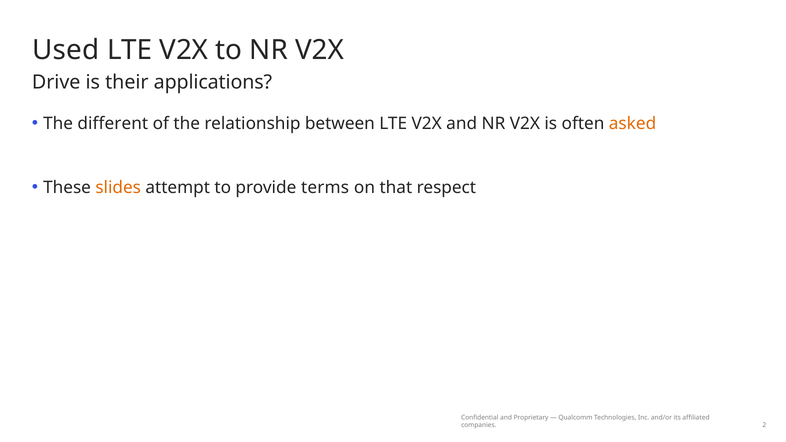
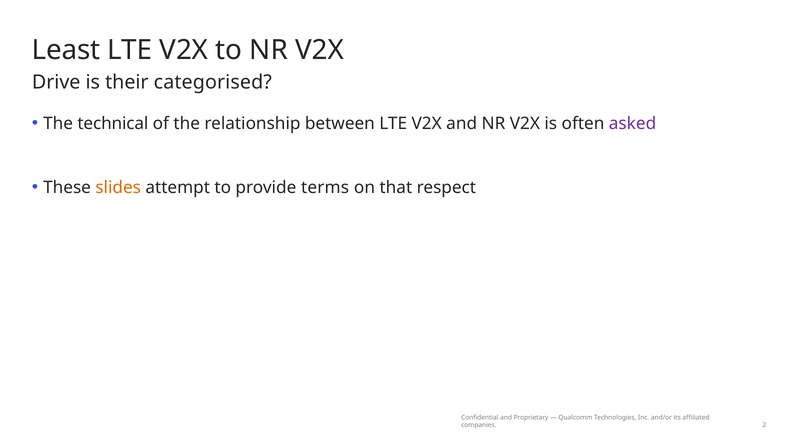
Used: Used -> Least (66, 50)
applications: applications -> categorised (213, 82)
different: different -> technical (113, 124)
asked colour: orange -> purple (633, 124)
